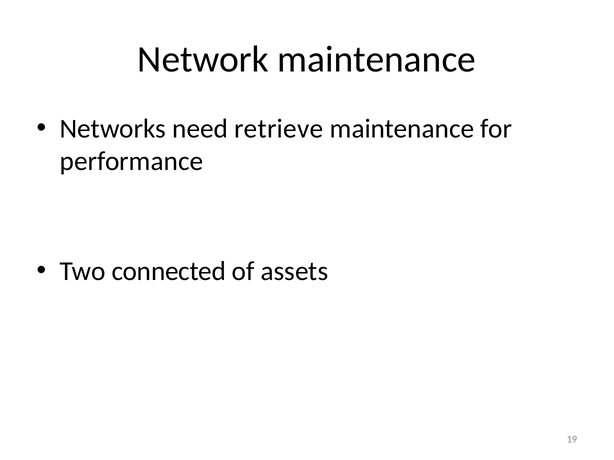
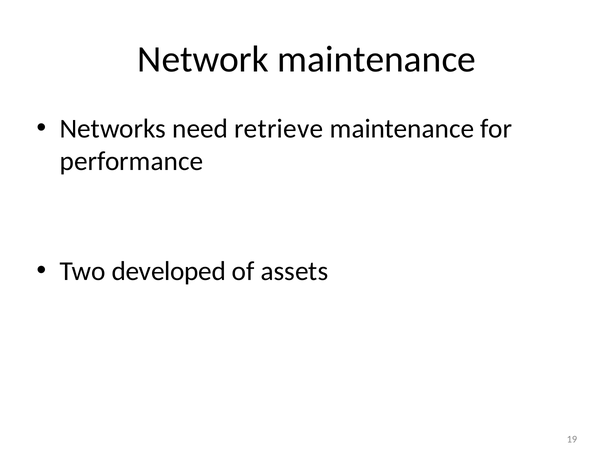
connected: connected -> developed (169, 271)
